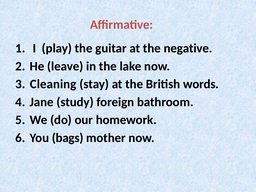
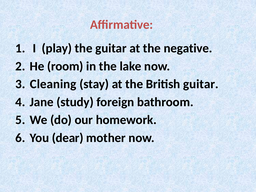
leave: leave -> room (65, 66)
British words: words -> guitar (201, 84)
bags: bags -> dear (68, 138)
